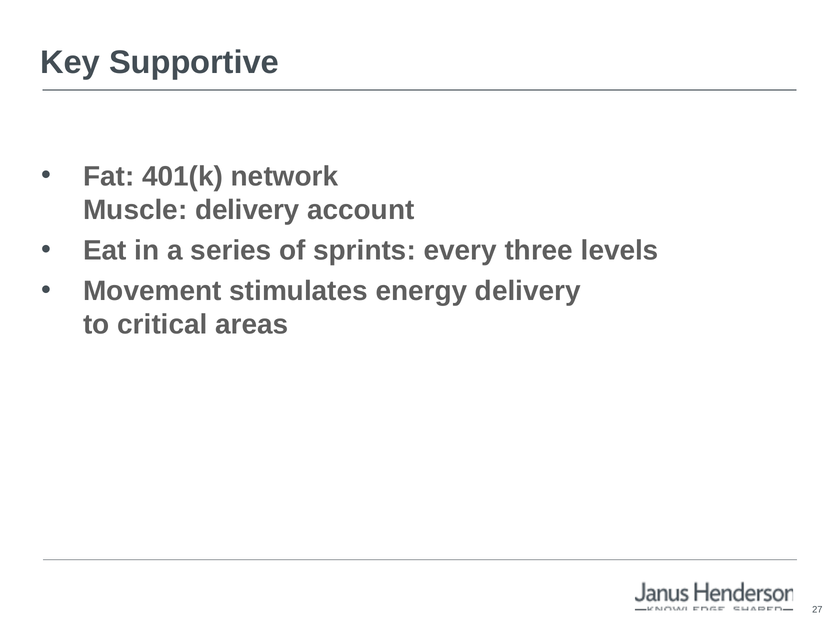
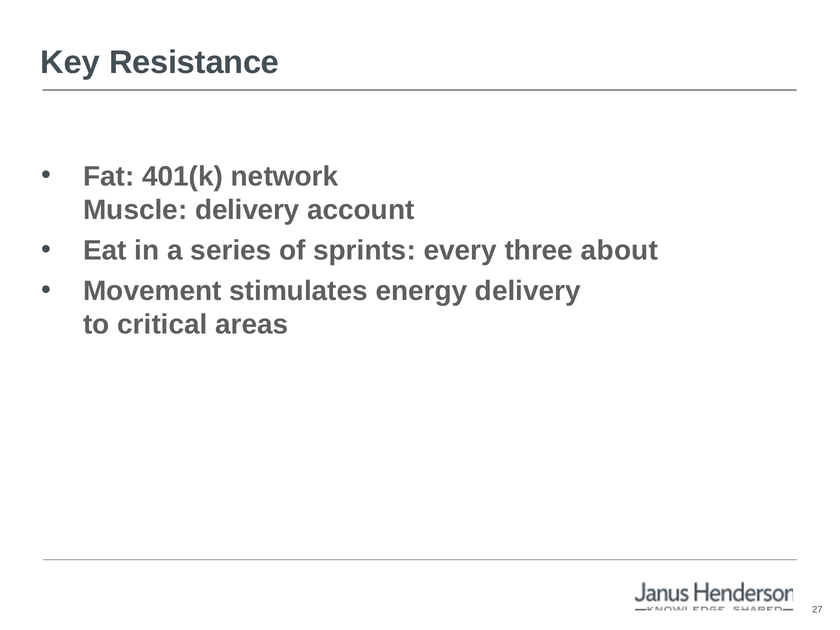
Supportive: Supportive -> Resistance (194, 63)
levels: levels -> about (620, 250)
